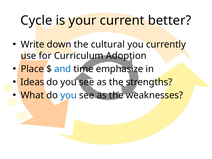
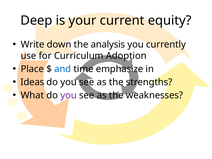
Cycle: Cycle -> Deep (36, 21)
better: better -> equity (170, 21)
cultural: cultural -> analysis (108, 44)
you colour: blue -> purple (69, 95)
